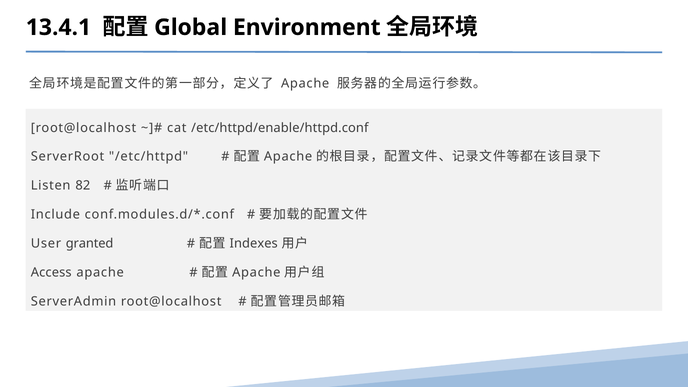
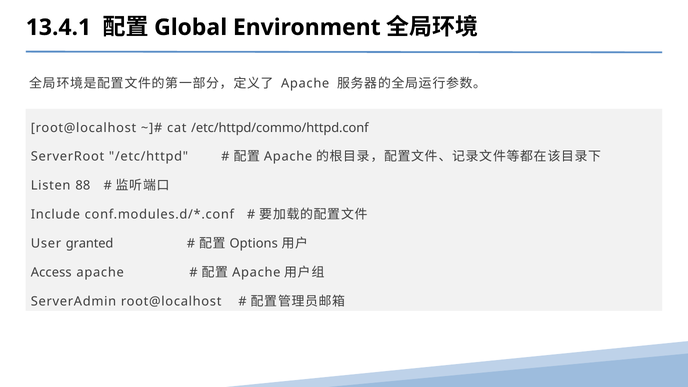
/etc/httpd/enable/httpd.conf: /etc/httpd/enable/httpd.conf -> /etc/httpd/commo/httpd.conf (280, 128)
82: 82 -> 88 (83, 186)
Indexes: Indexes -> Options (254, 244)
